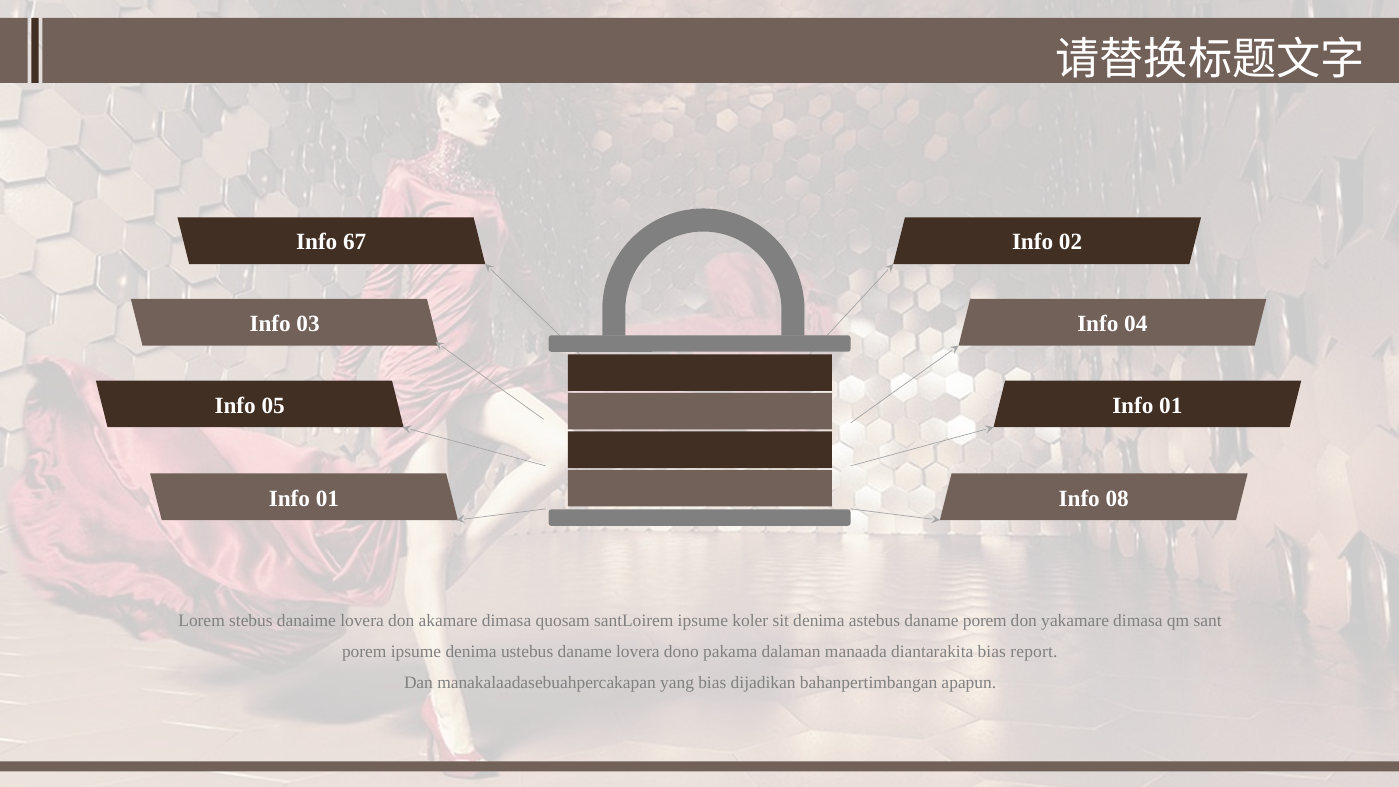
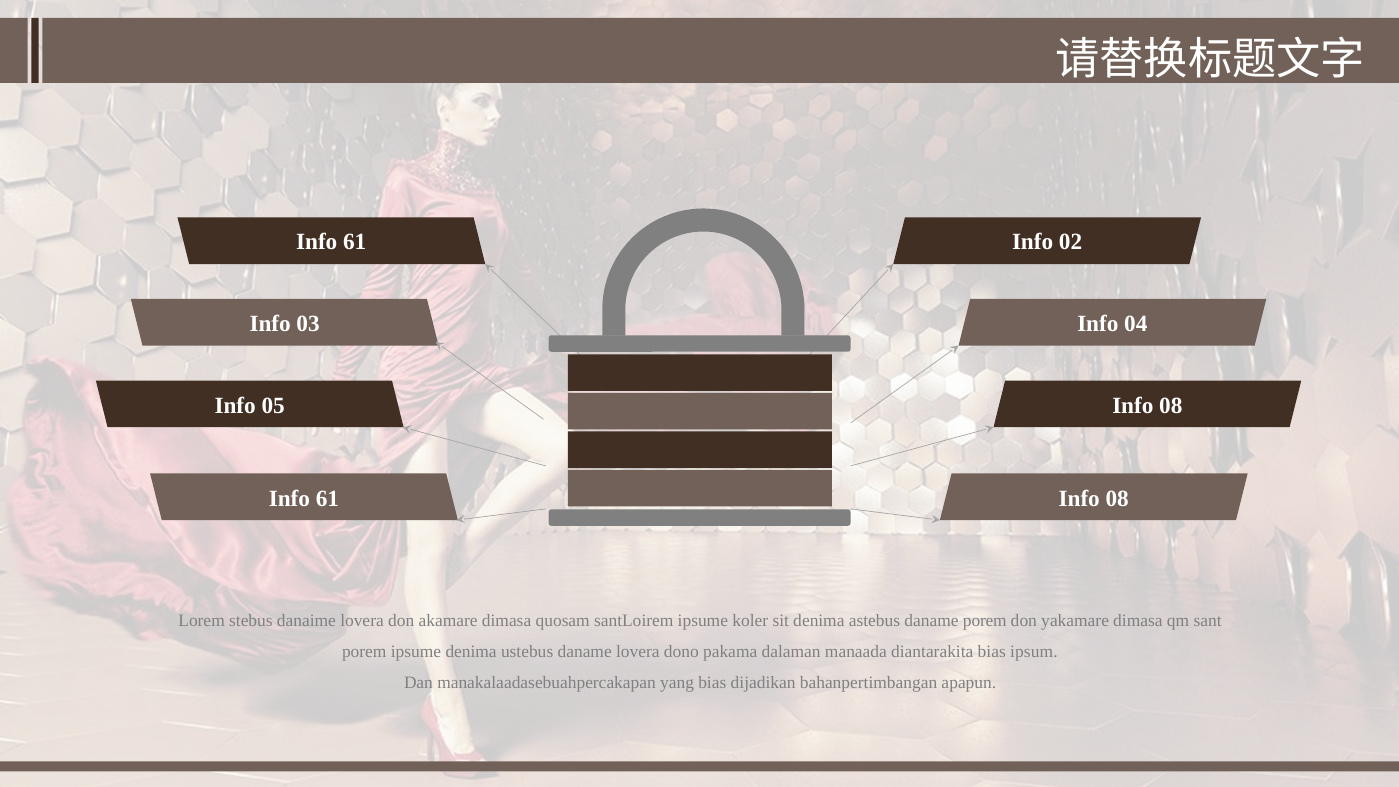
67: 67 -> 61 (355, 242)
01: 01 -> 08 (1171, 405)
01: 01 -> 61 (327, 498)
report: report -> ipsum (1034, 652)
